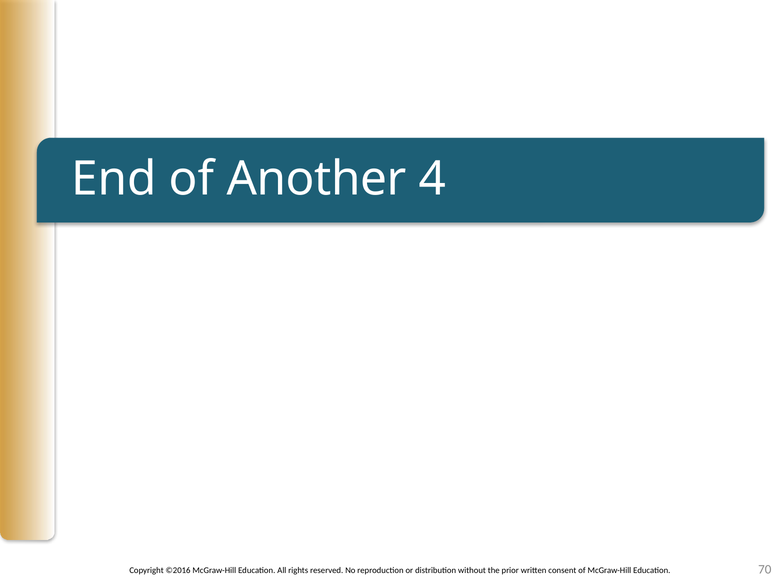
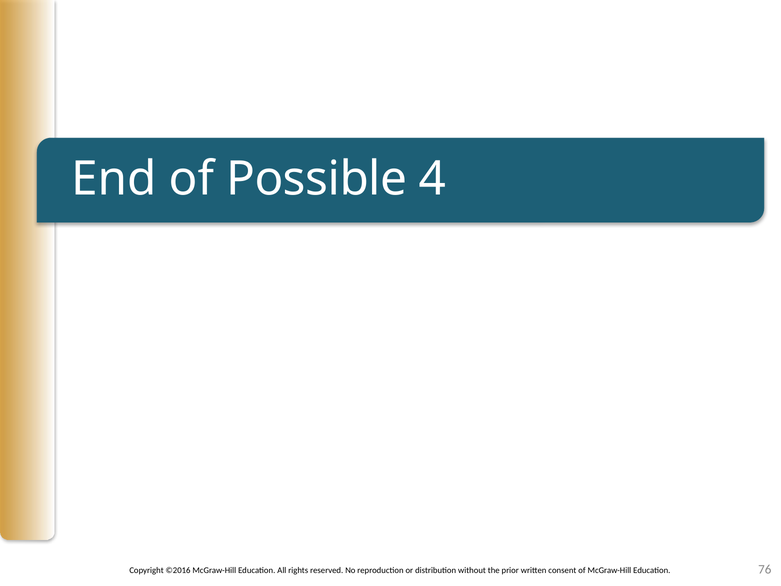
Another: Another -> Possible (317, 179)
70: 70 -> 76 (765, 569)
